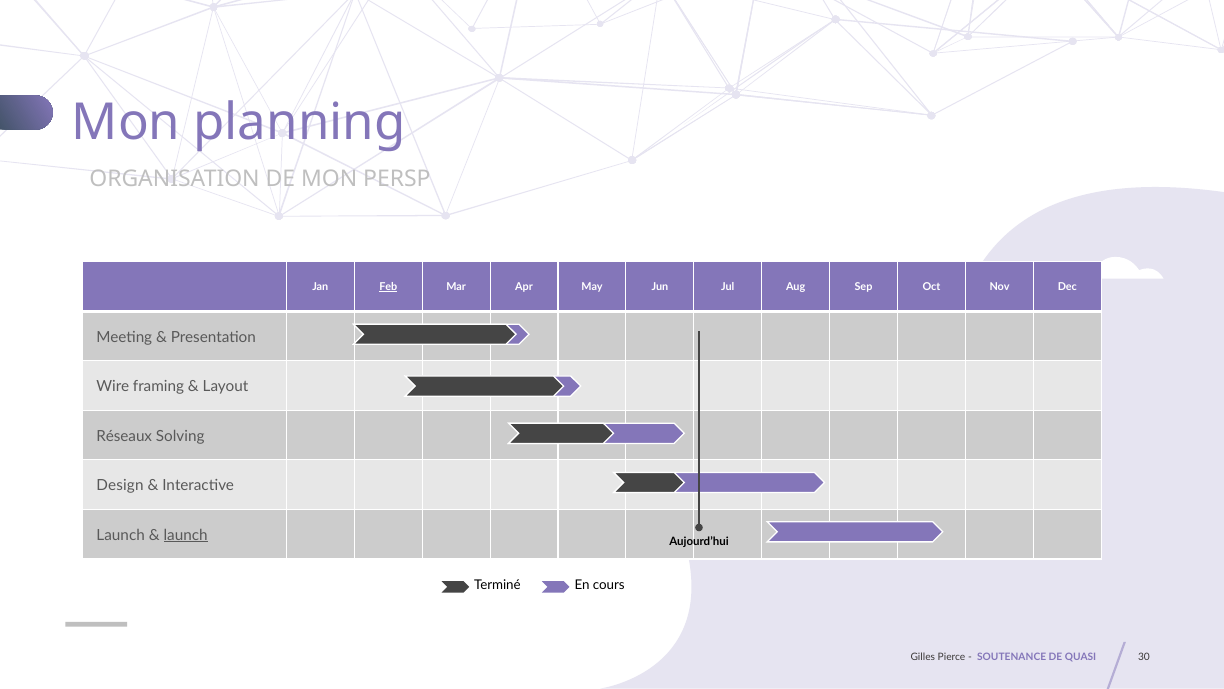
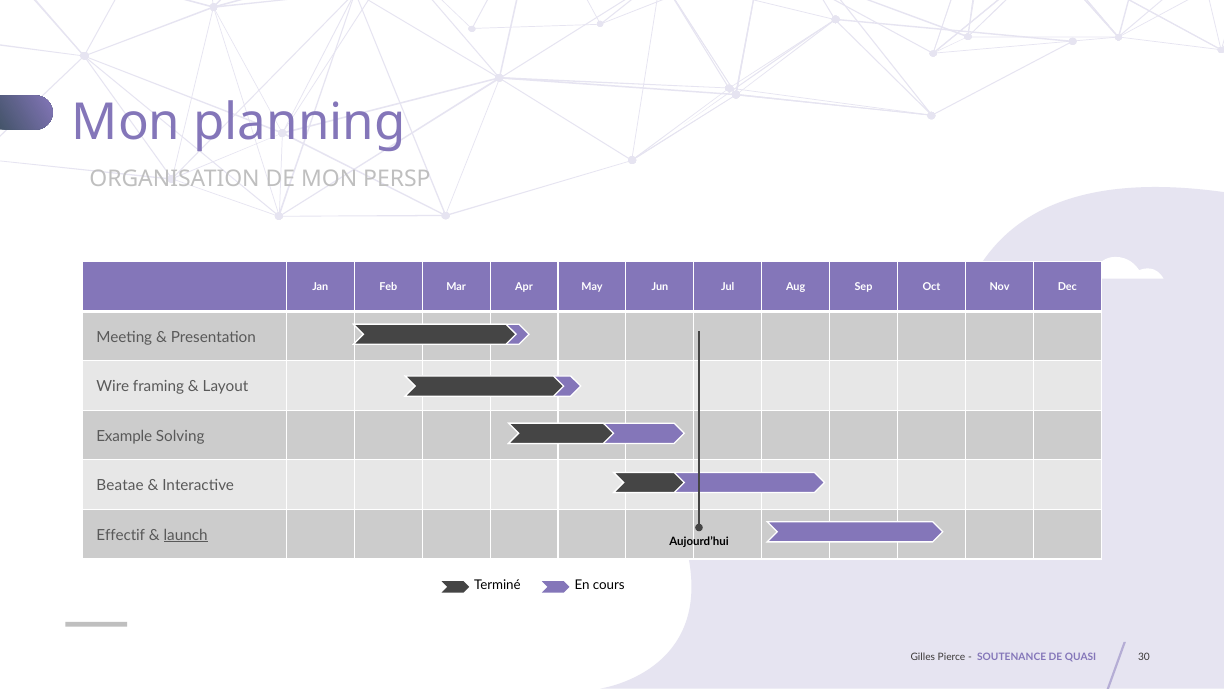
Feb underline: present -> none (388, 287)
Réseaux: Réseaux -> Example (124, 436)
Design: Design -> Beatae (120, 485)
Launch: Launch -> Effectif (121, 535)
